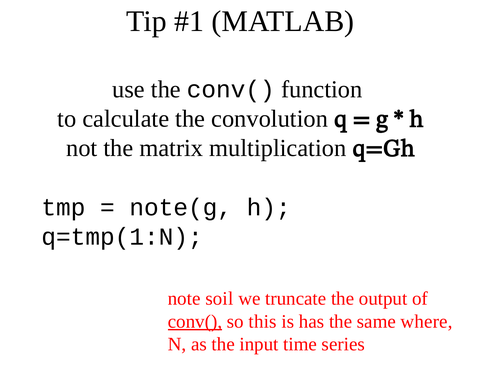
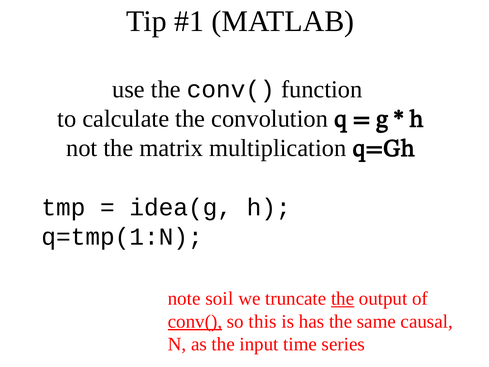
note(g: note(g -> idea(g (181, 207)
the underline: none -> present (343, 298)
where: where -> causal (427, 321)
